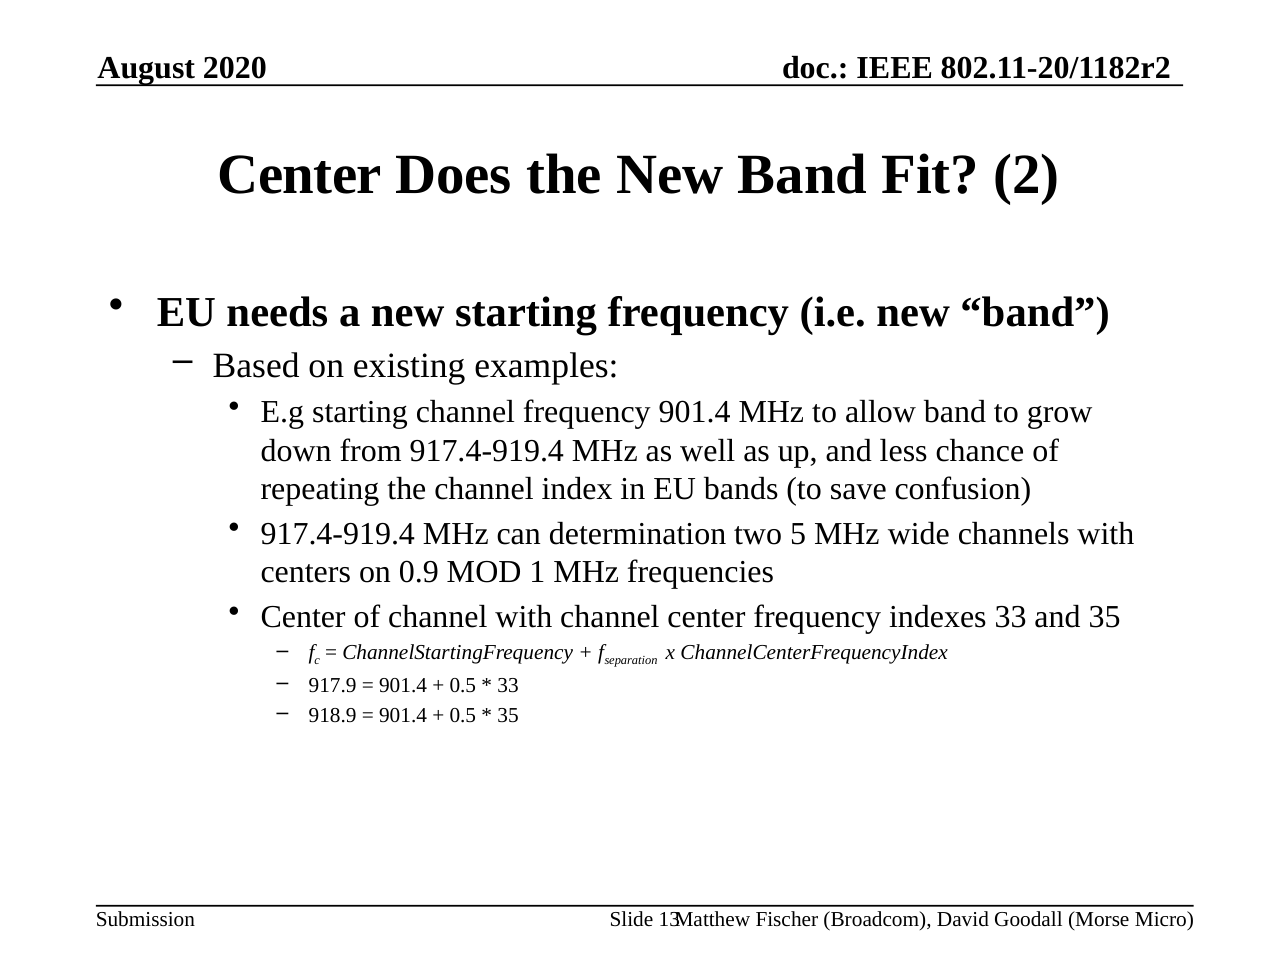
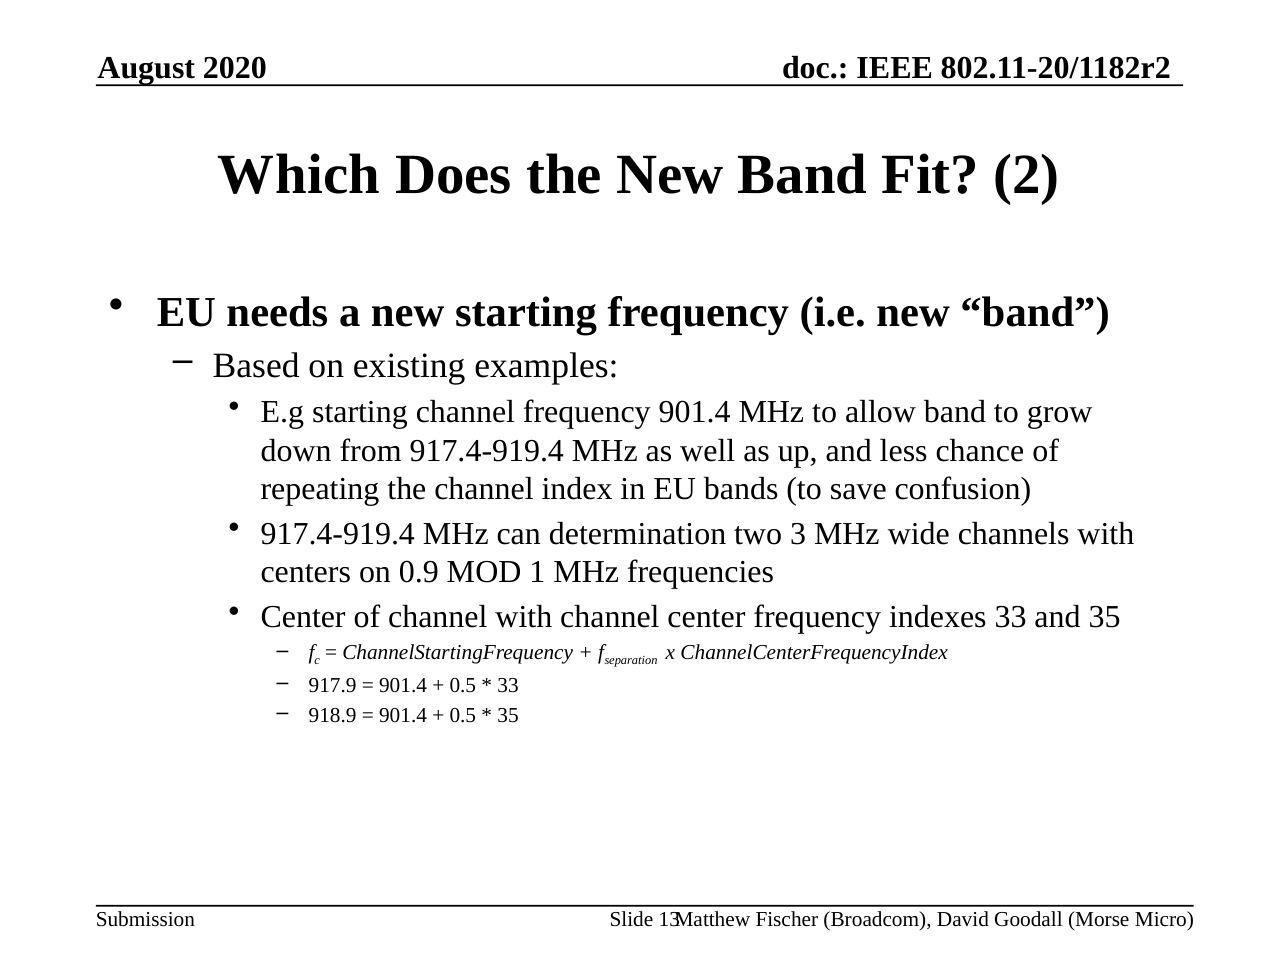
Center: Center -> Which (299, 174)
5: 5 -> 3 (798, 534)
